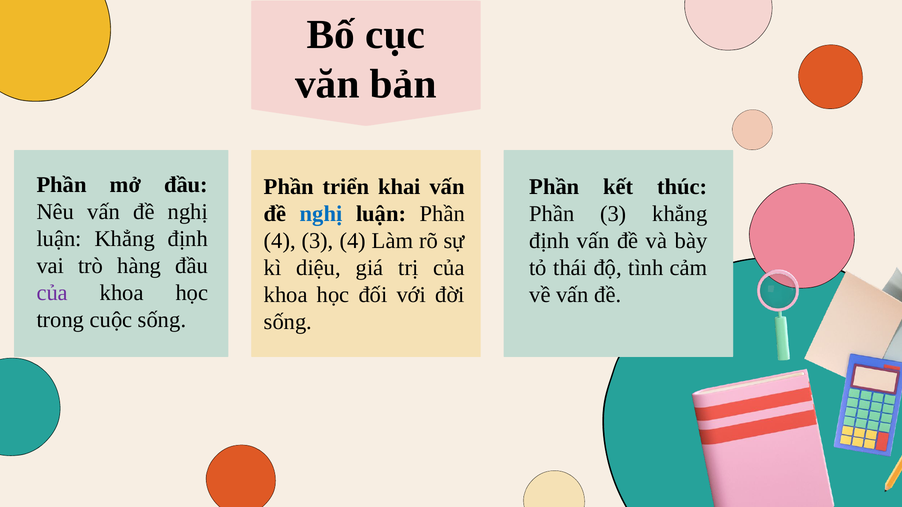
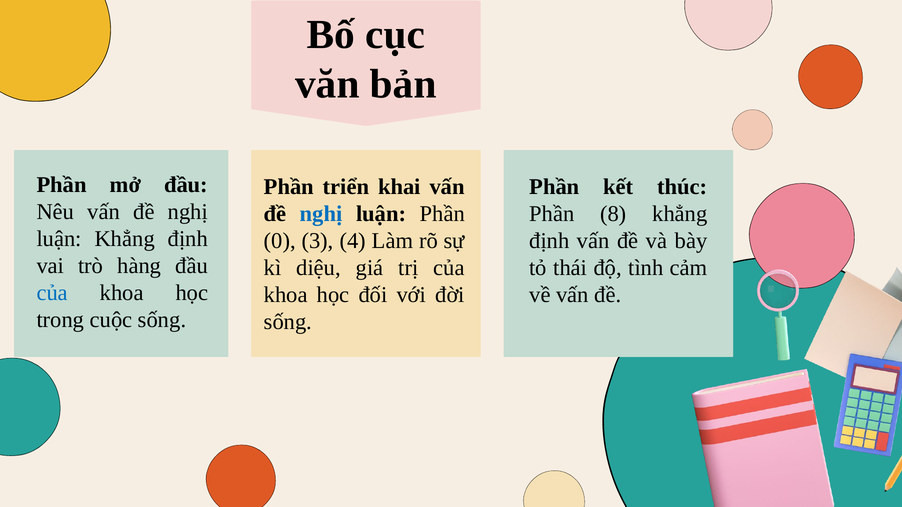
Phần 3: 3 -> 8 (613, 214)
4: 4 -> 0 (280, 241)
của colour: purple -> blue (52, 293)
